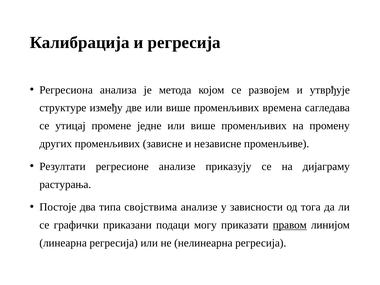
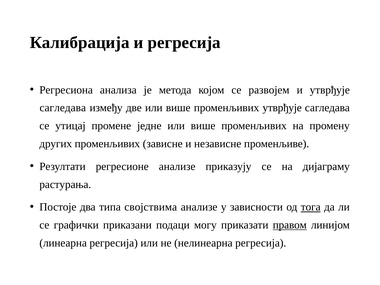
структуре: структуре -> сагледава (63, 108)
променљивих времена: времена -> утврђује (282, 108)
тога underline: none -> present (311, 207)
